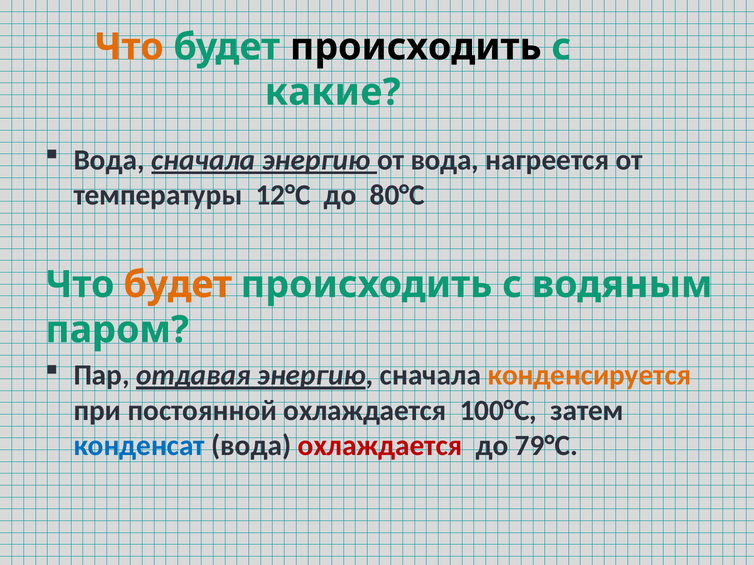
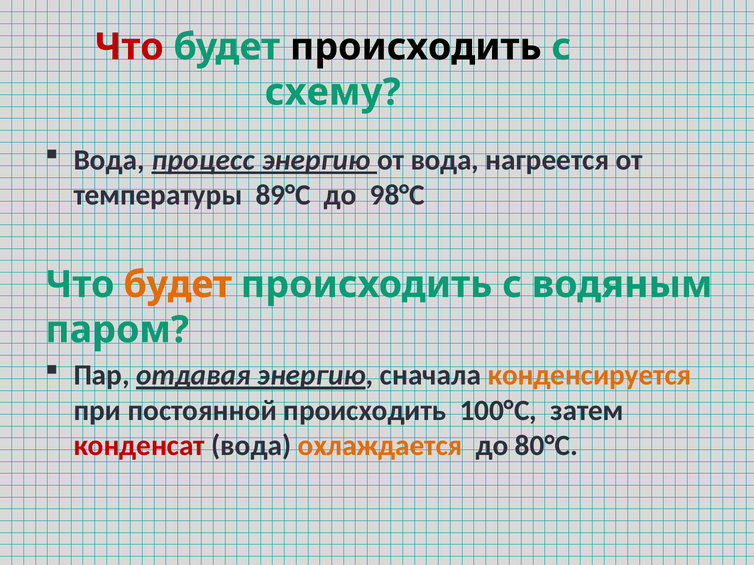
Что colour: orange -> red (129, 47)
какие: какие -> схему (333, 92)
Вода сначала: сначала -> процесс (203, 160)
12°С: 12°С -> 89°С (283, 195)
80°С: 80°С -> 98°С (397, 195)
постоянной охлаждается: охлаждается -> происходить (365, 411)
конденсат colour: blue -> red (139, 446)
охлаждается colour: red -> orange (380, 446)
79°С: 79°С -> 80°С (546, 446)
